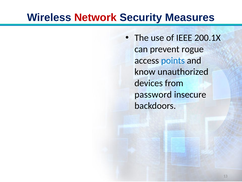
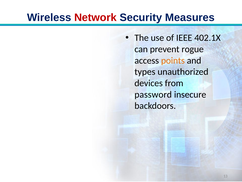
200.1X: 200.1X -> 402.1X (208, 38)
points colour: blue -> orange (173, 60)
know: know -> types (145, 72)
